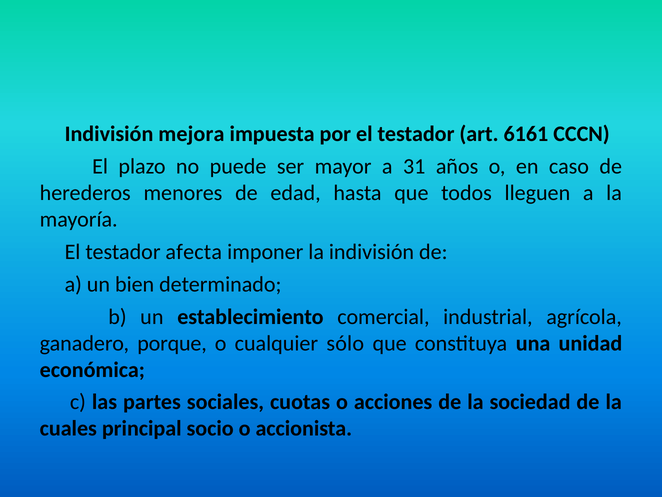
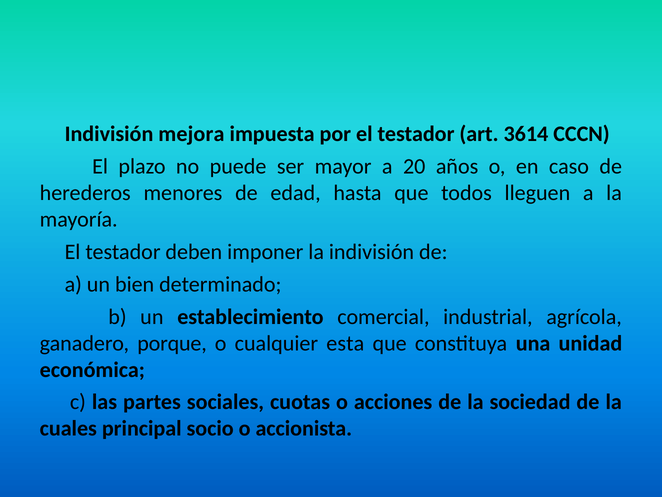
6161: 6161 -> 3614 (526, 134)
31: 31 -> 20 (414, 166)
afecta: afecta -> deben (194, 252)
sólo: sólo -> esta (345, 343)
